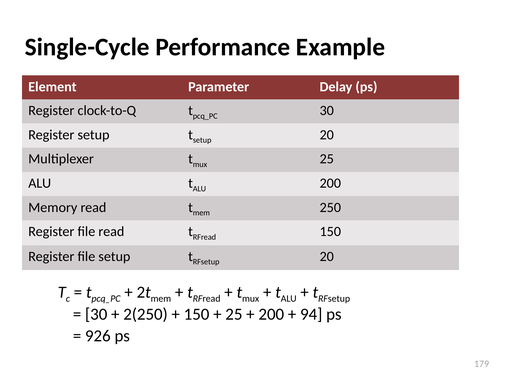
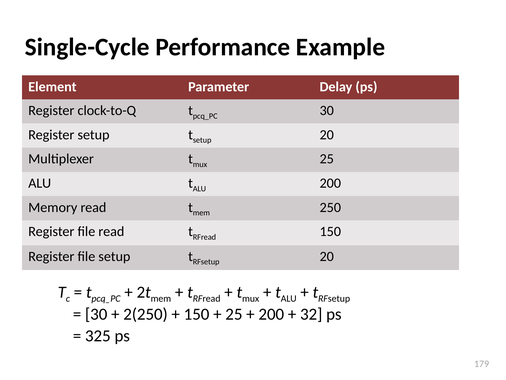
94: 94 -> 32 (311, 314)
926: 926 -> 325 (98, 335)
